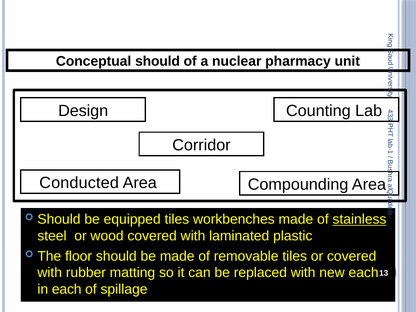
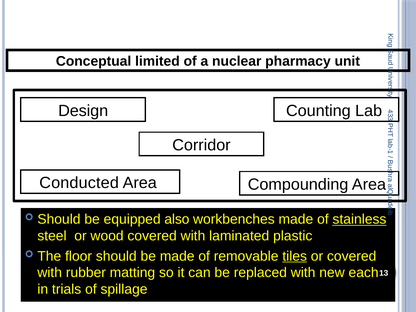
Conceptual should: should -> limited (157, 61)
equipped tiles: tiles -> also (177, 219)
tiles underline: none -> present (295, 256)
in each: each -> trials (67, 289)
